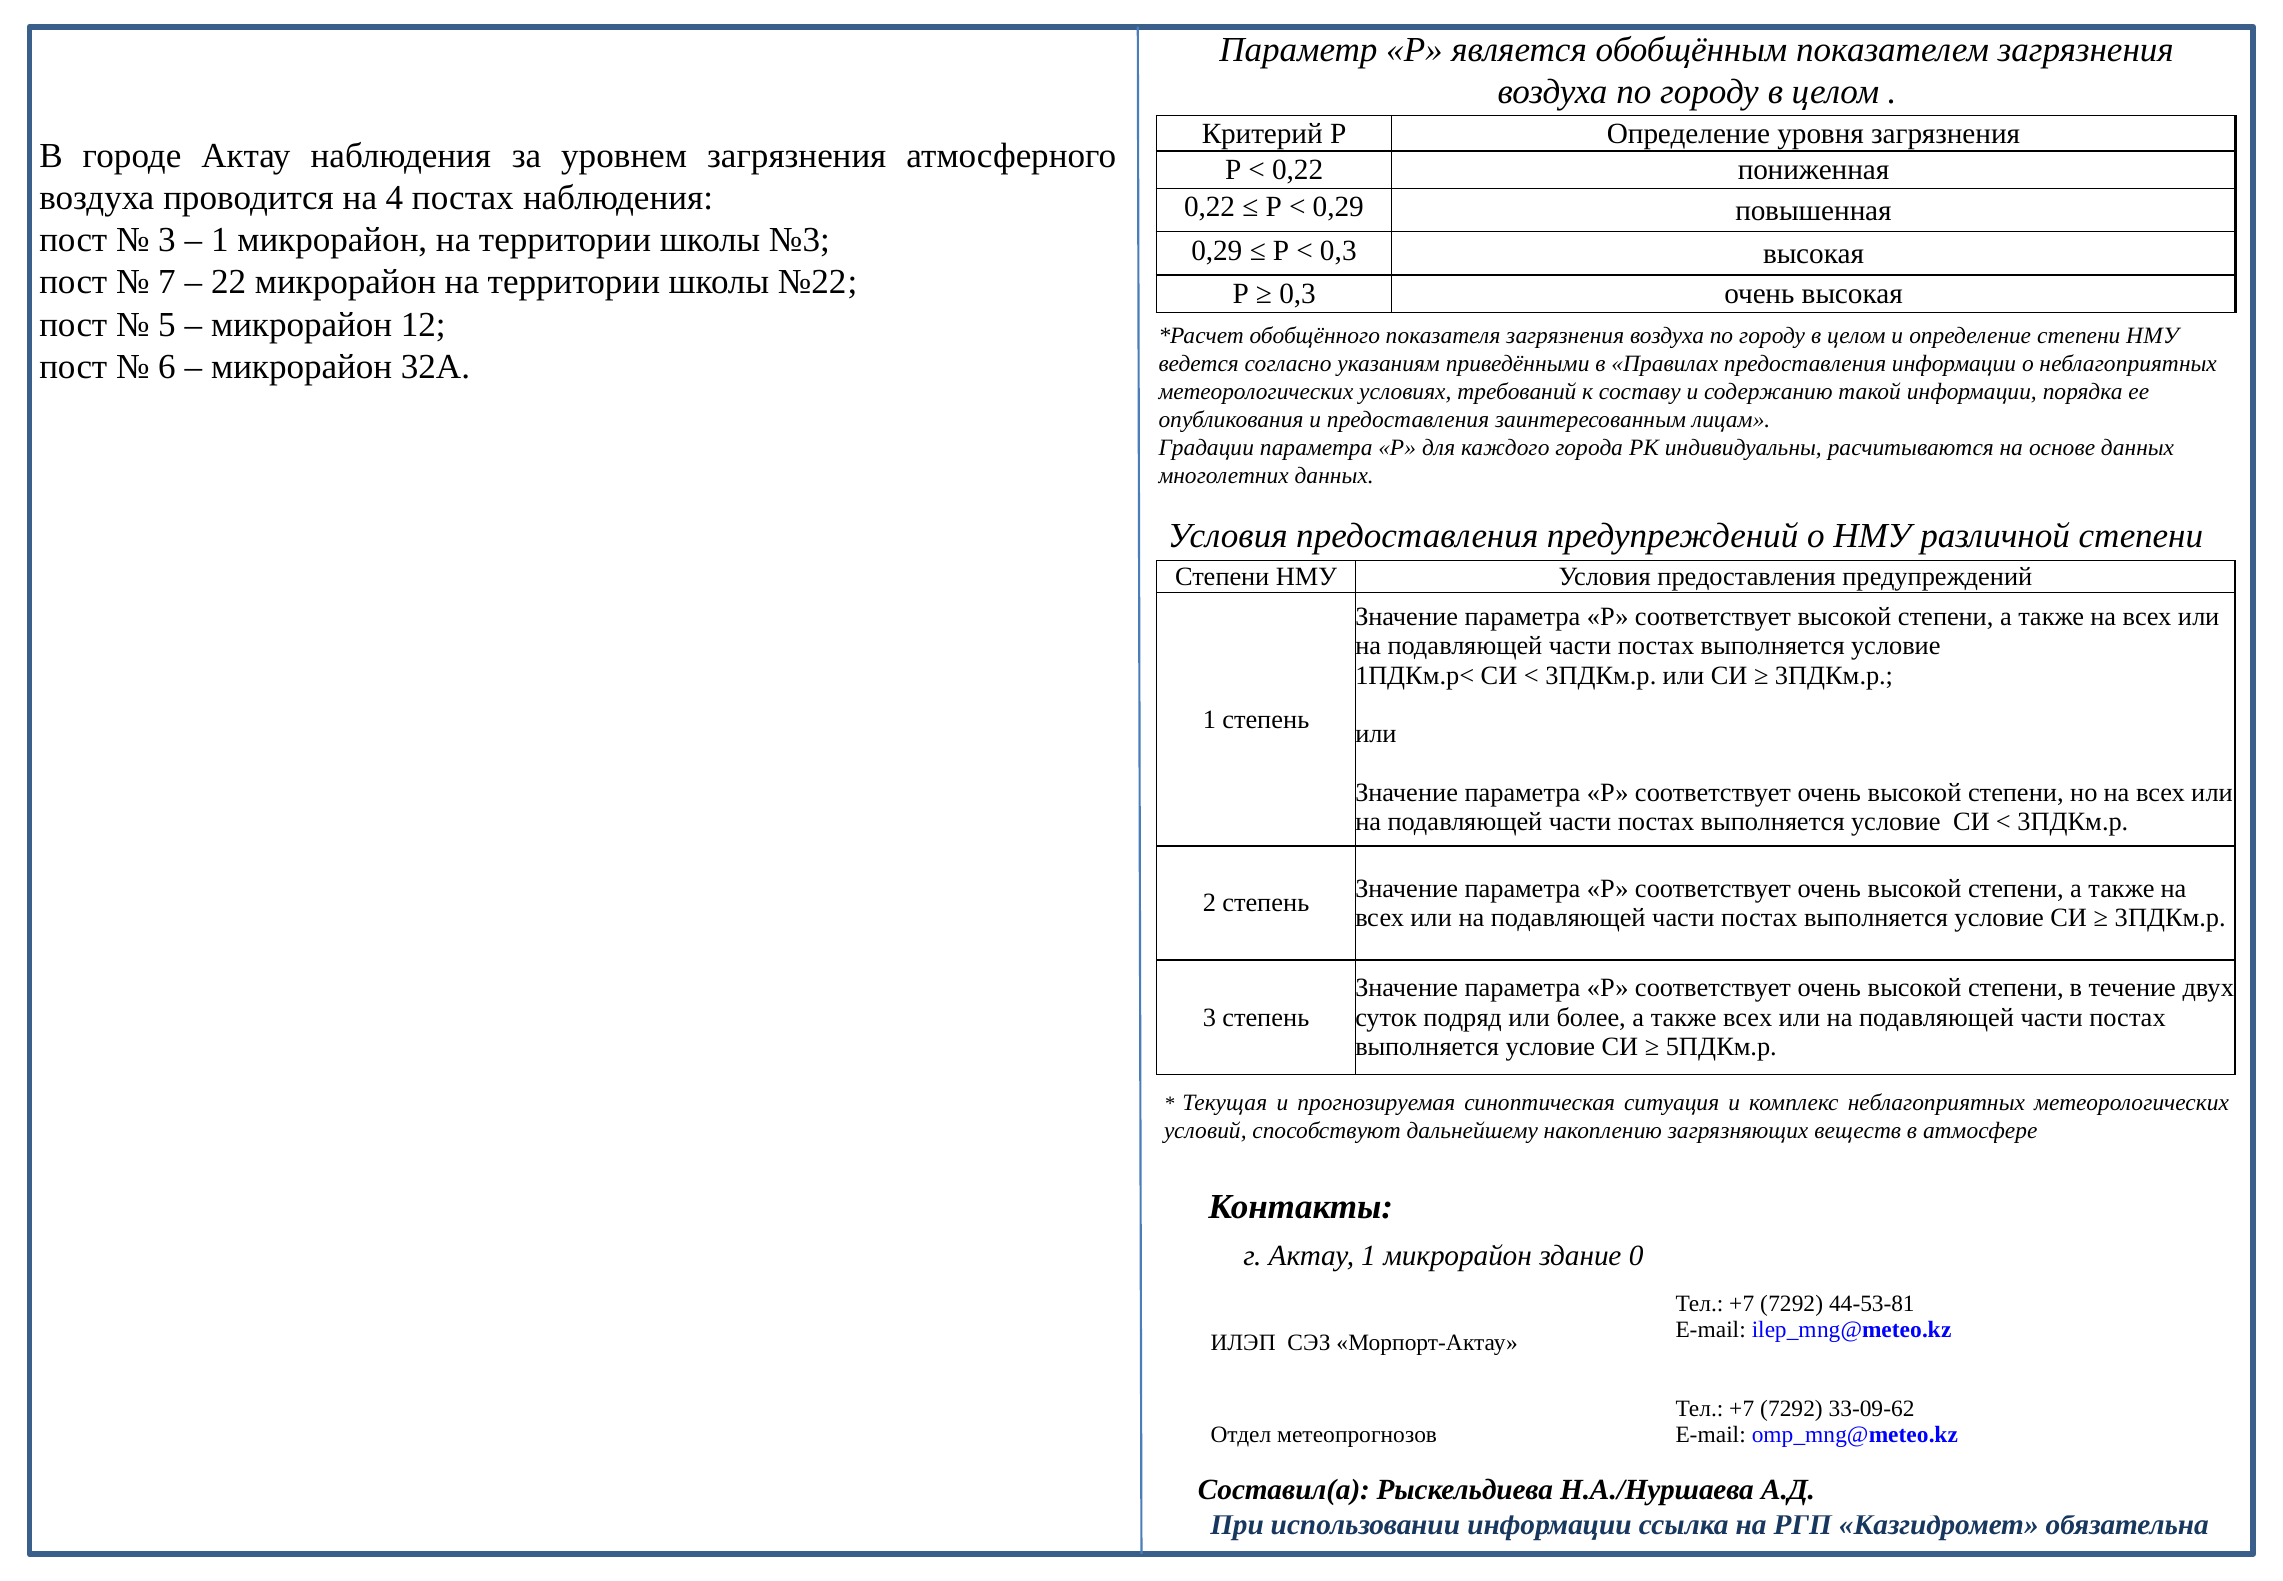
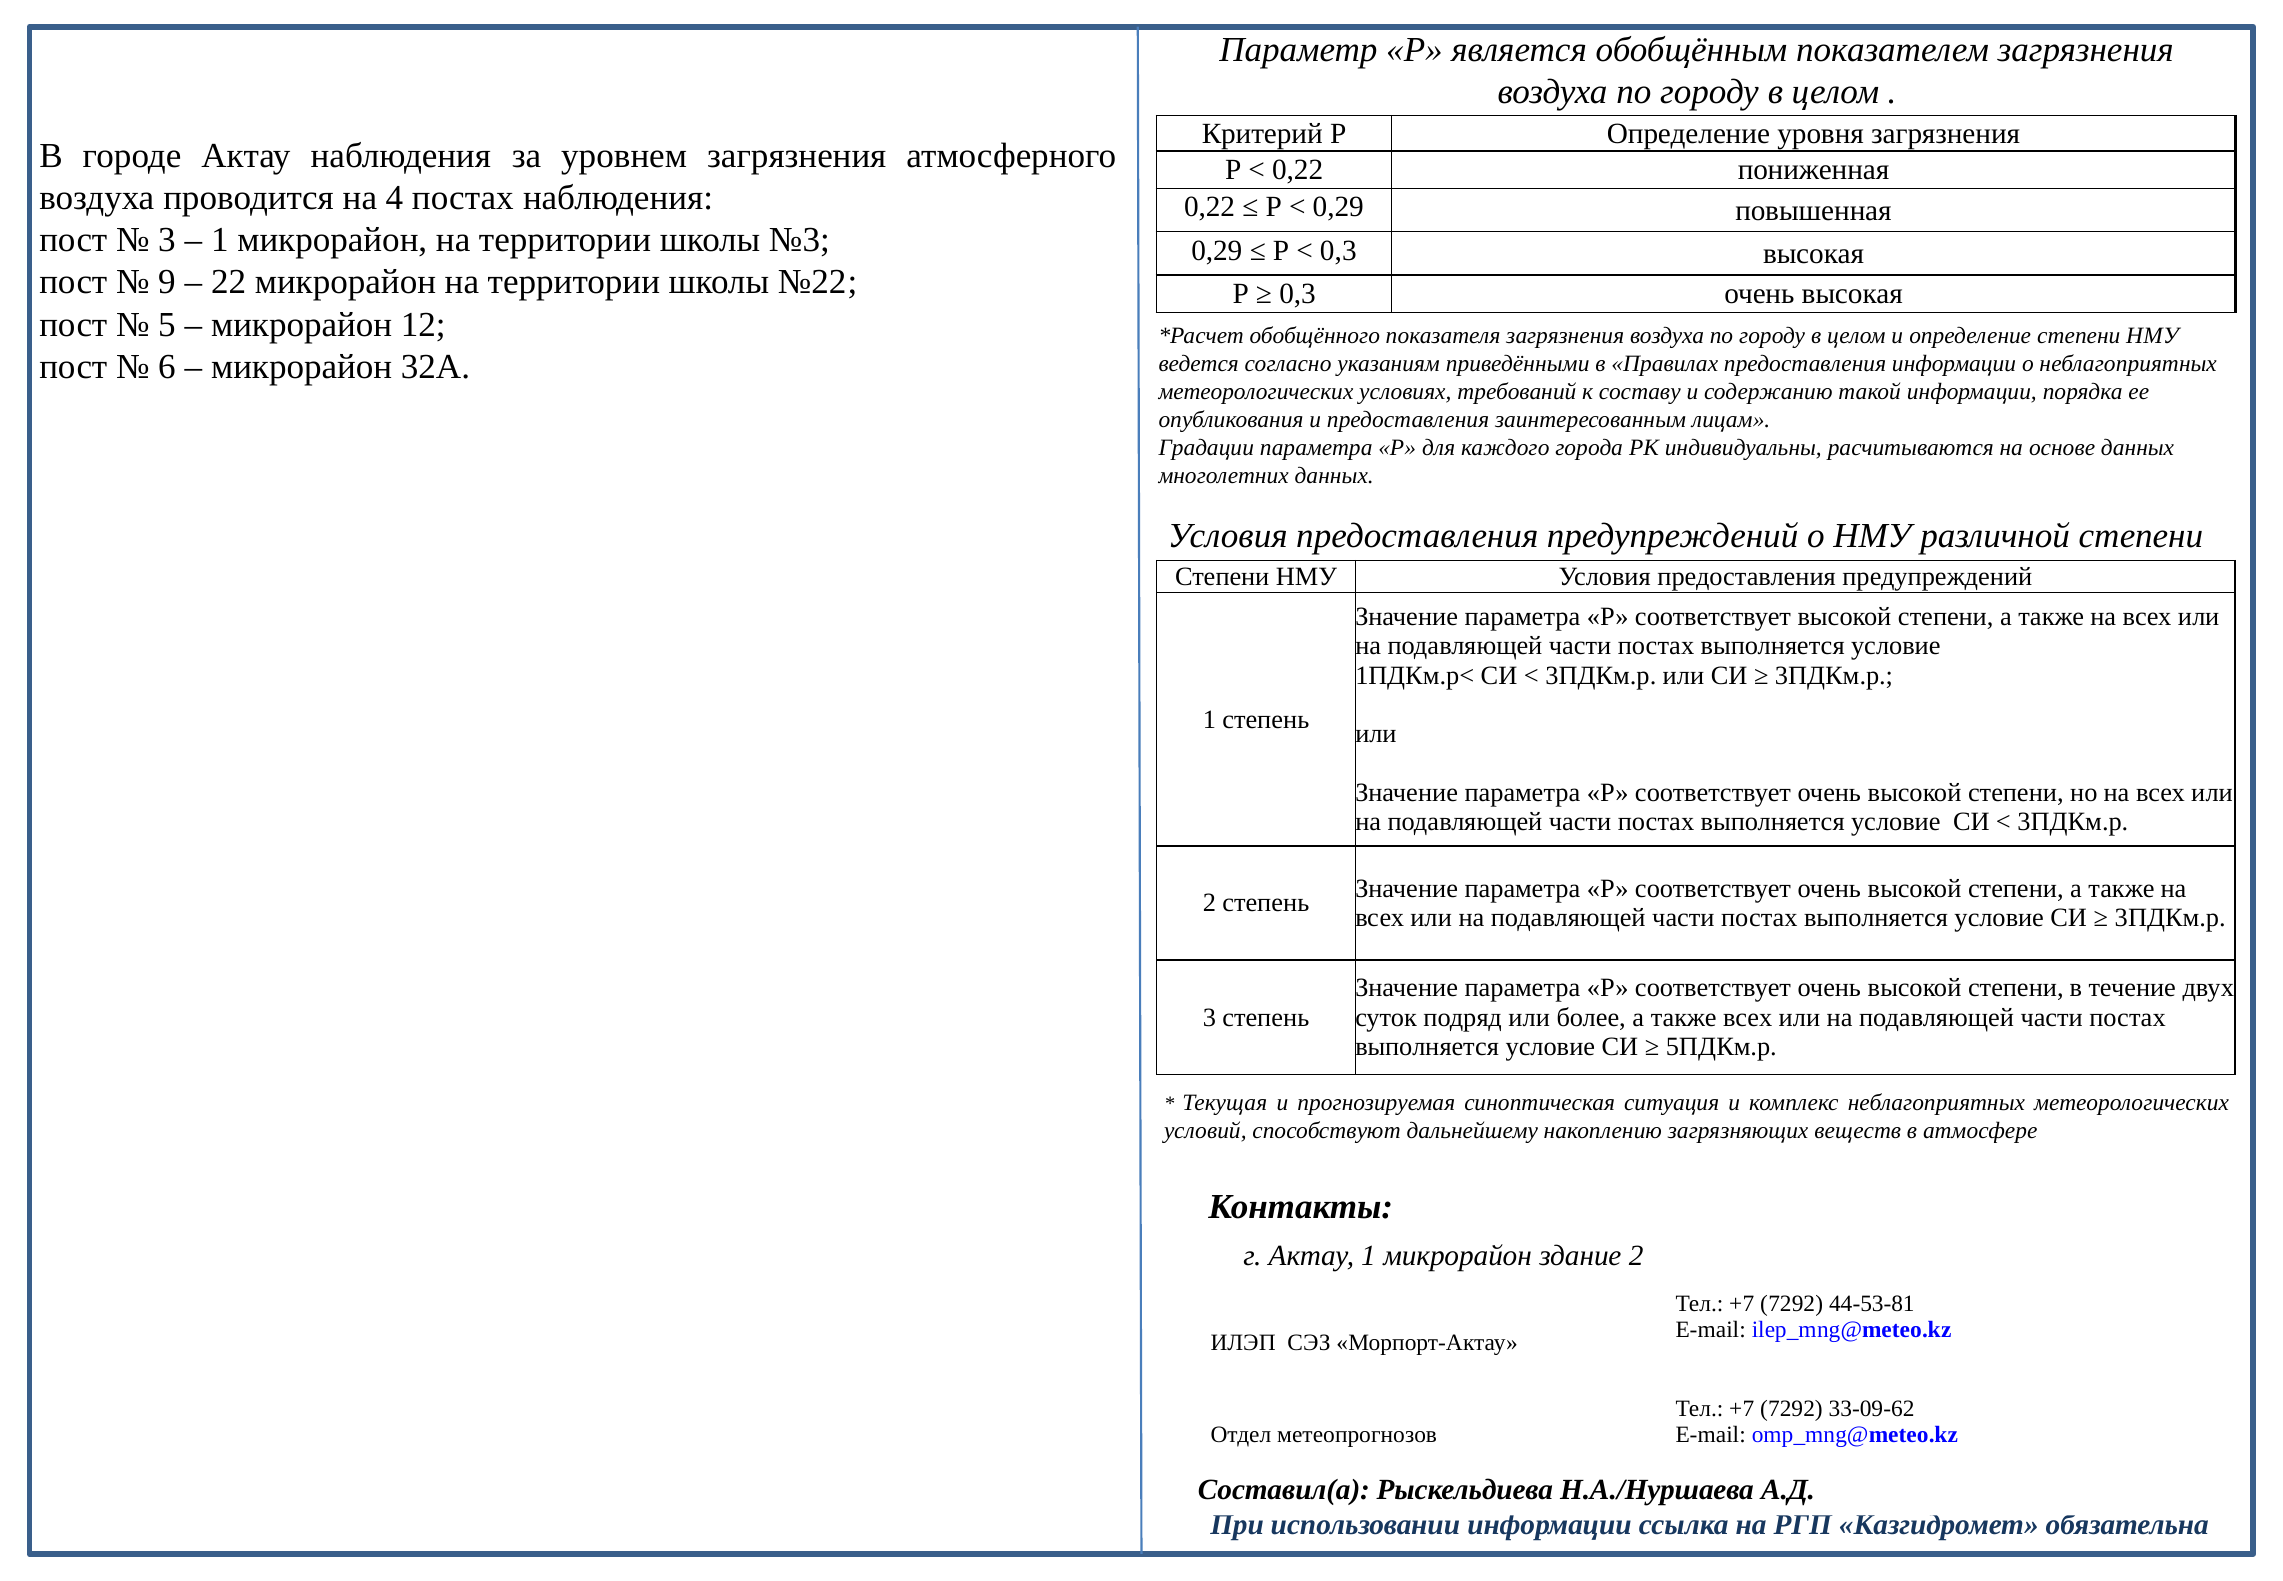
7: 7 -> 9 (167, 282)
здание 0: 0 -> 2 (1636, 1256)
